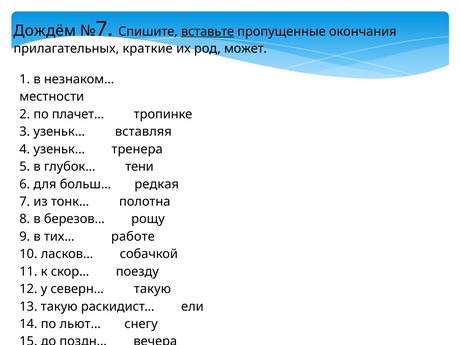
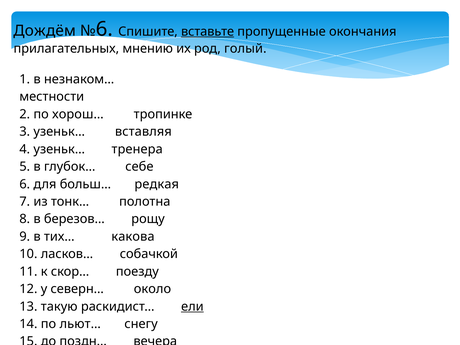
7: 7 -> 6 (104, 29)
краткие: краткие -> мнению (148, 48)
может: может -> голый (245, 48)
плачет…: плачет… -> хорош… (78, 114)
тени: тени -> себе (139, 167)
работе: работе -> какова (133, 237)
северн… такую: такую -> около (152, 289)
ели underline: none -> present (192, 306)
